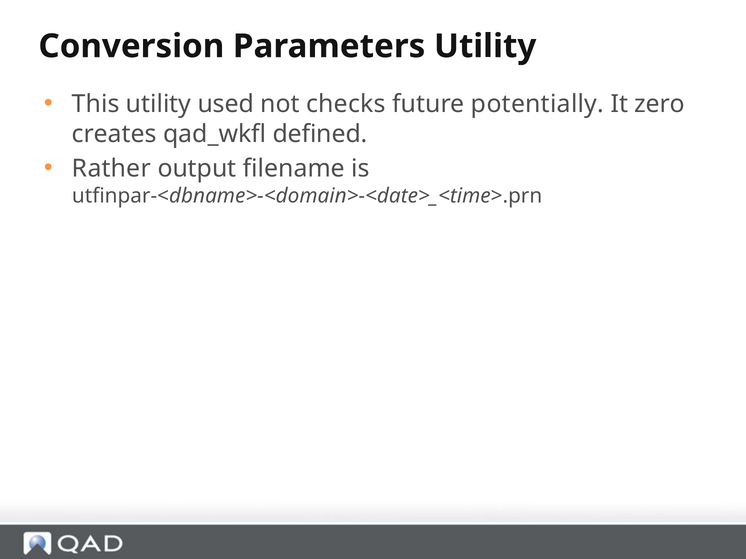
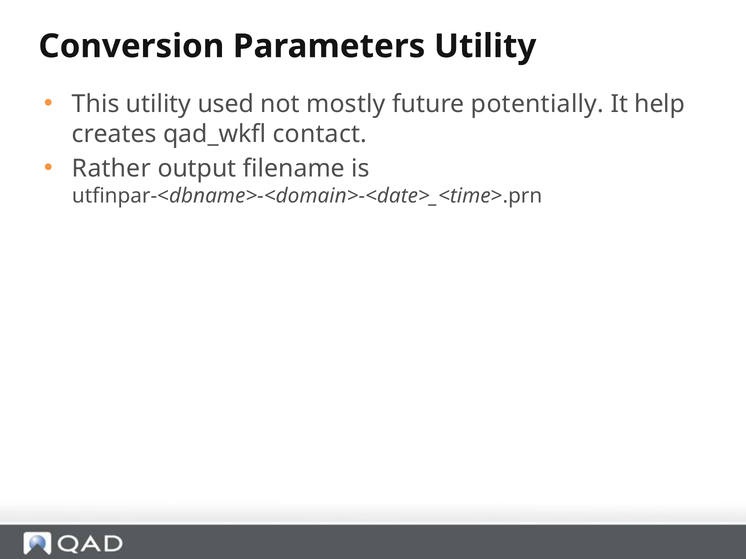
checks: checks -> mostly (346, 104)
zero: zero -> help (660, 104)
defined: defined -> contact (320, 134)
